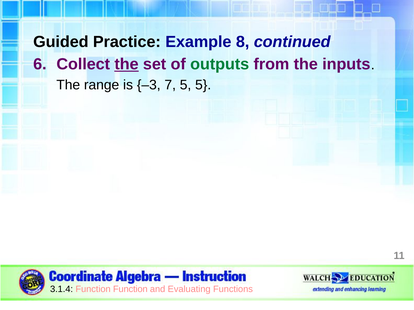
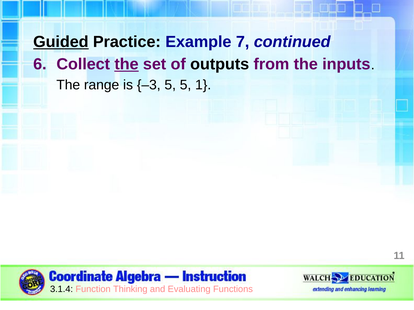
Guided underline: none -> present (61, 42)
8: 8 -> 7 (243, 42)
outputs colour: green -> black (220, 64)
–3 7: 7 -> 5 (170, 85)
5 5: 5 -> 1 (203, 85)
Function Function: Function -> Thinking (130, 289)
